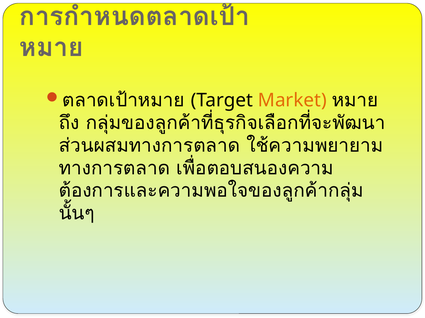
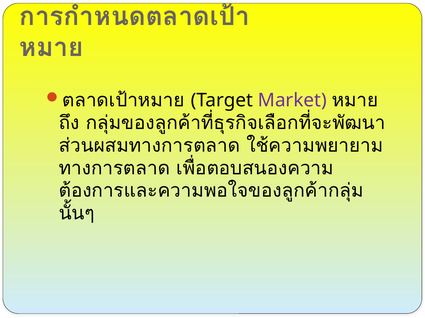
Market colour: orange -> purple (292, 101)
